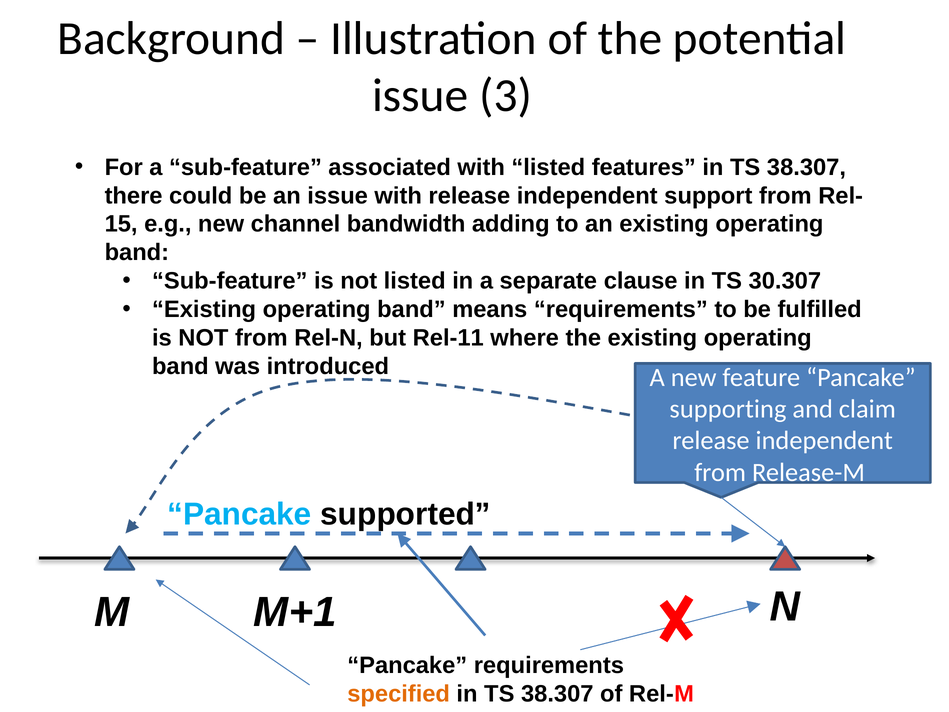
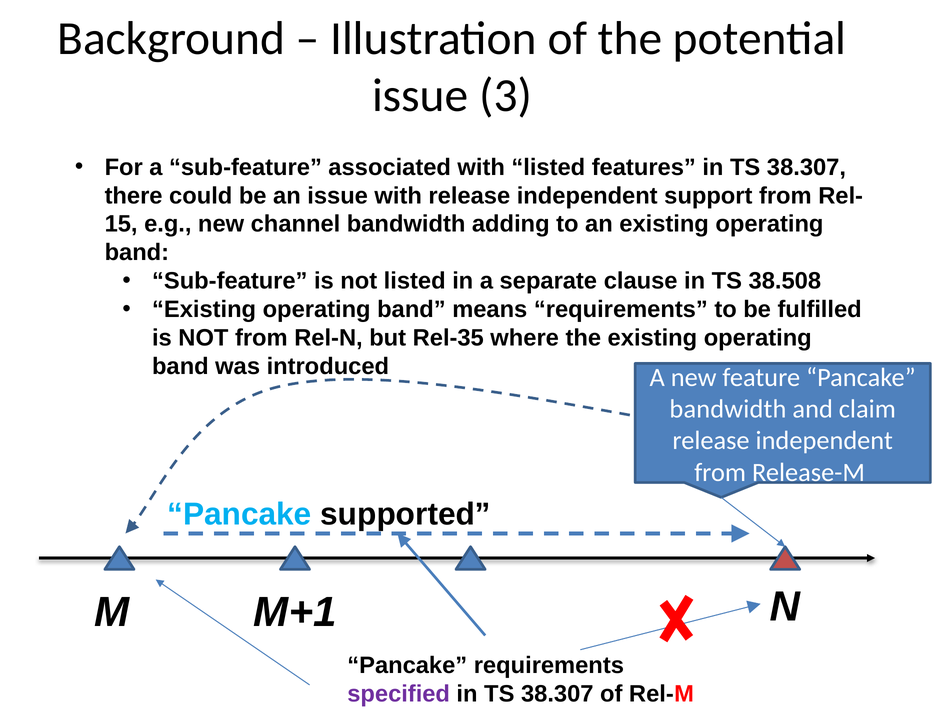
30.307: 30.307 -> 38.508 (785, 281)
Rel-11: Rel-11 -> Rel-35 (448, 338)
supporting: supporting -> bandwidth (728, 409)
specified colour: orange -> purple (399, 694)
